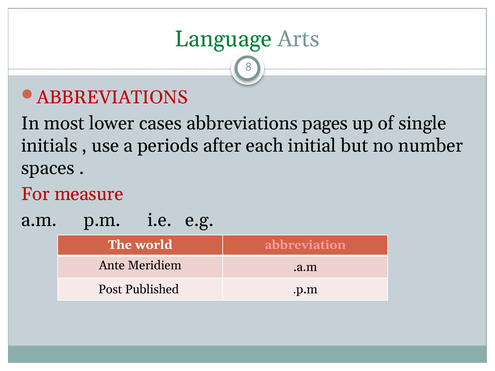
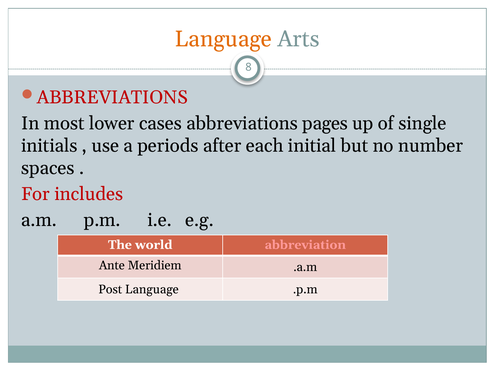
Language colour: green -> orange (223, 39)
measure: measure -> includes (89, 194)
Post Published: Published -> Language (152, 290)
